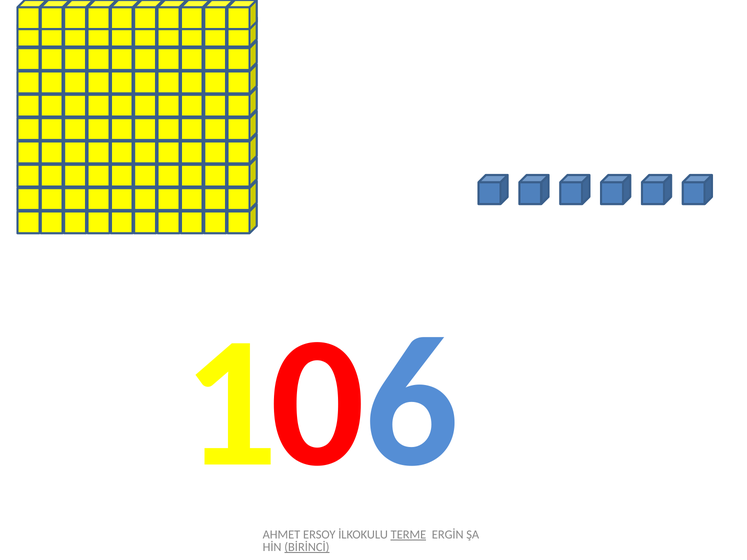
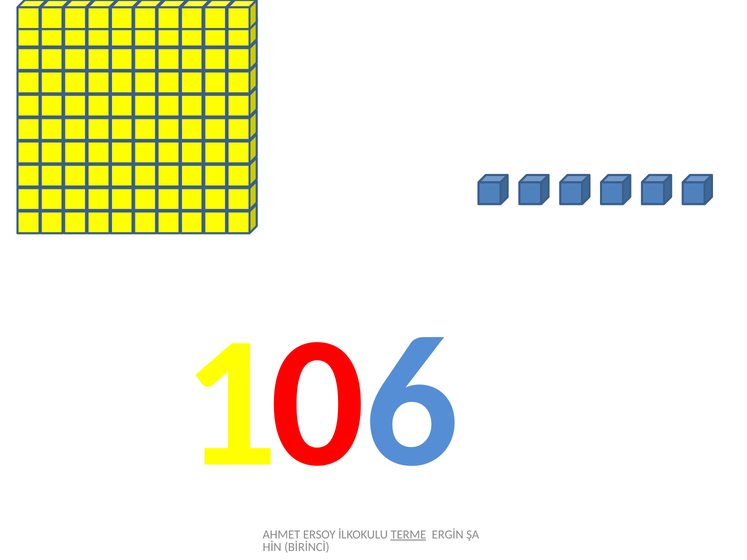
BİRİNCİ underline: present -> none (307, 547)
